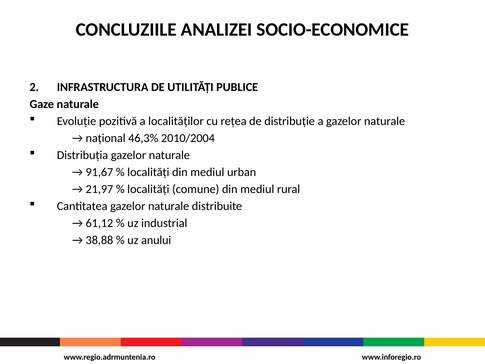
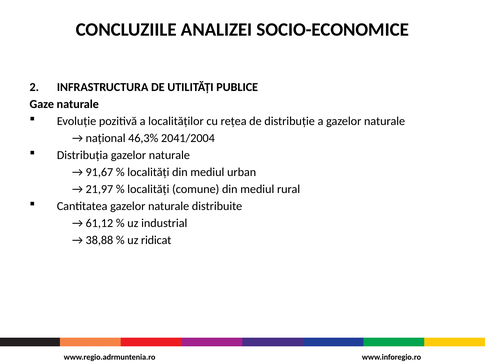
2010/2004: 2010/2004 -> 2041/2004 (188, 138)
anului: anului -> ridicat (156, 240)
